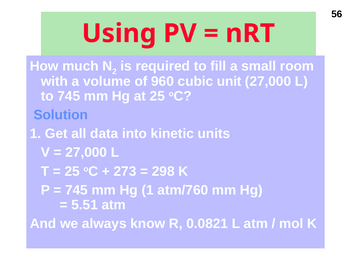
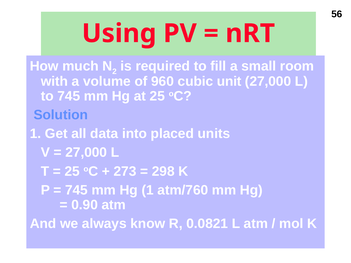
kinetic: kinetic -> placed (172, 134)
5.51: 5.51 -> 0.90 (85, 205)
